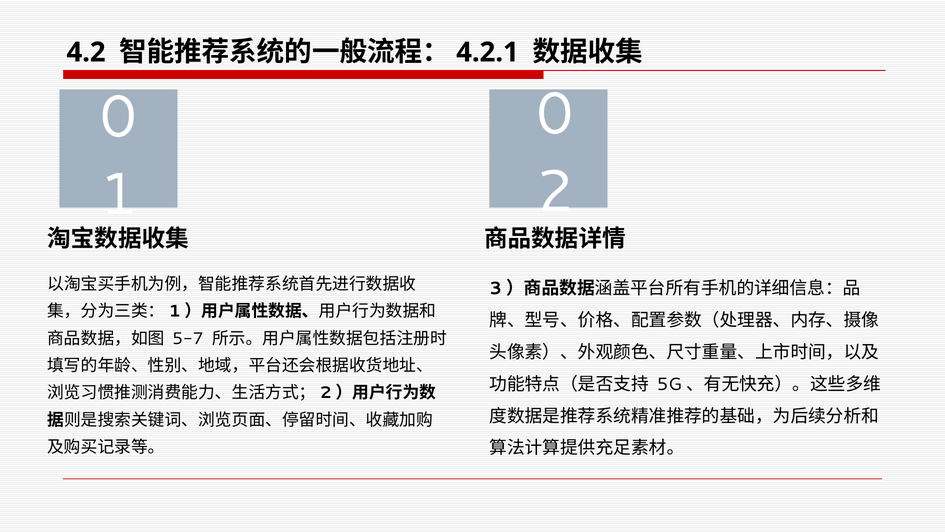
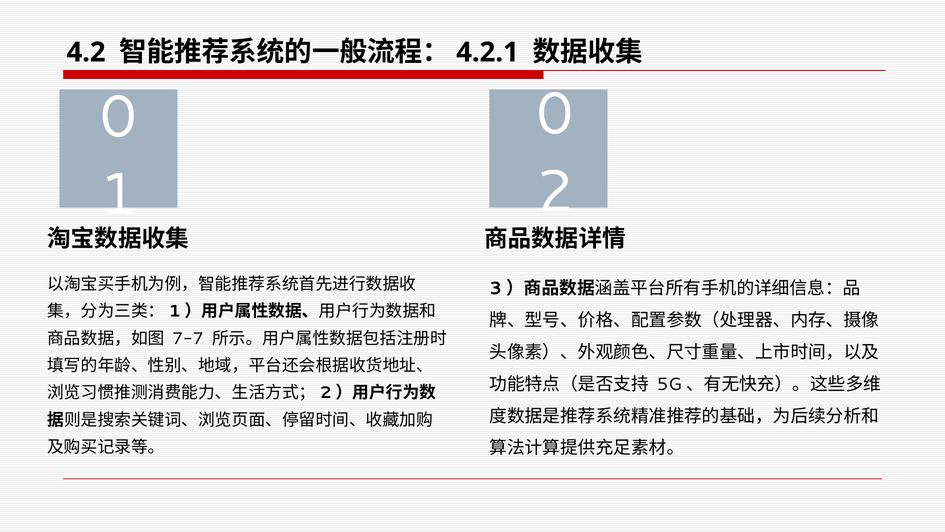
5-7: 5-7 -> 7-7 (188, 338)
